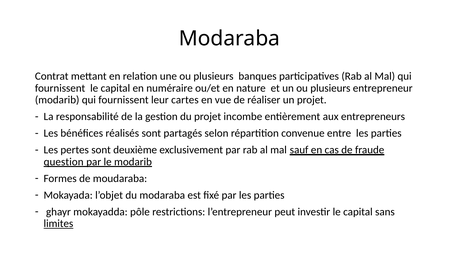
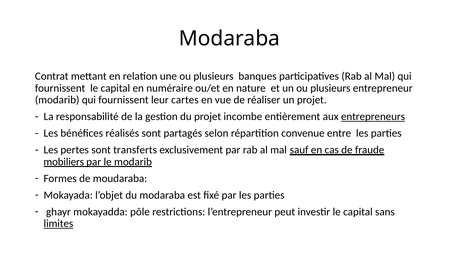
entrepreneurs underline: none -> present (373, 117)
deuxième: deuxième -> transferts (135, 150)
question: question -> mobiliers (64, 162)
